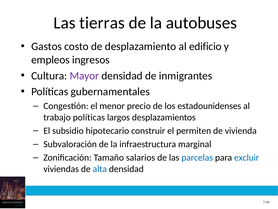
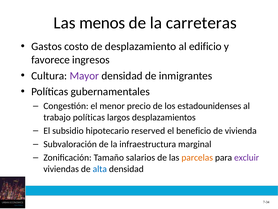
tierras: tierras -> menos (102, 23)
autobuses: autobuses -> carreteras (201, 23)
empleos: empleos -> favorece (51, 60)
construir: construir -> reserved (148, 130)
permiten: permiten -> beneficio (194, 130)
parcelas colour: blue -> orange (197, 157)
excluir colour: blue -> purple (247, 157)
